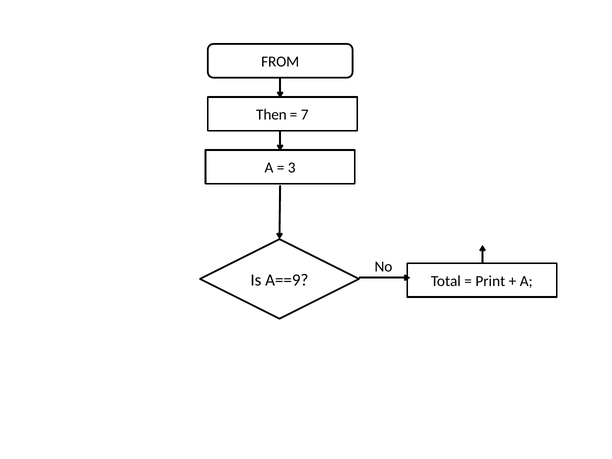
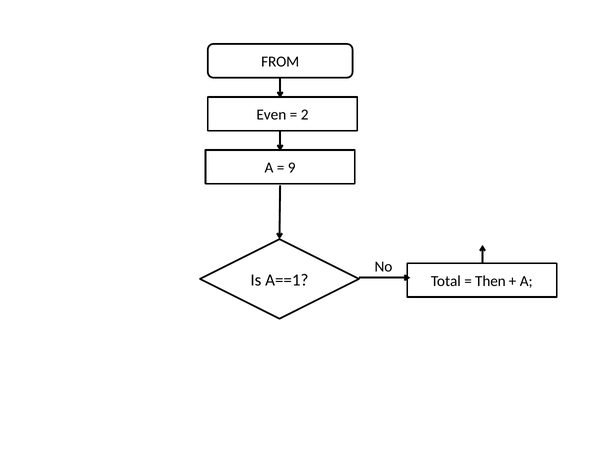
Then: Then -> Even (271, 115)
7: 7 -> 2 (305, 115)
3: 3 -> 9 (292, 168)
A==9: A==9 -> A==1 (287, 280)
Print: Print -> Then (490, 281)
